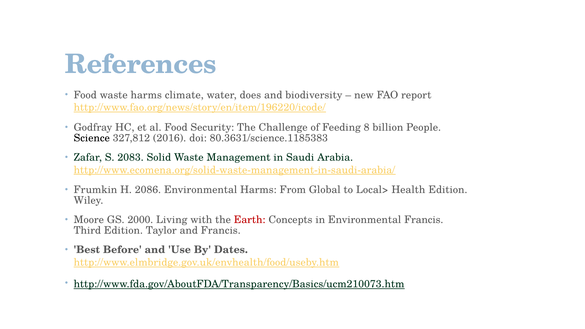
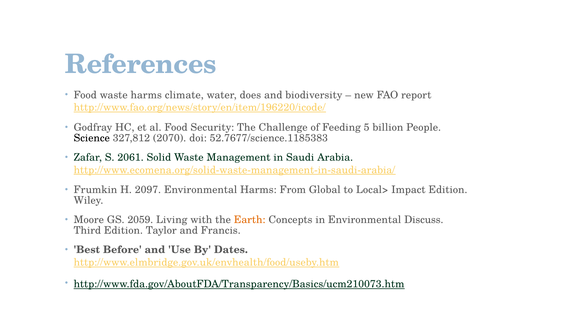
8: 8 -> 5 (367, 127)
2016: 2016 -> 2070 (170, 138)
80.3631/science.1185383: 80.3631/science.1185383 -> 52.7677/science.1185383 (269, 138)
2083: 2083 -> 2061 (131, 157)
2086: 2086 -> 2097 (148, 190)
Health: Health -> Impact (408, 190)
2000: 2000 -> 2059 (140, 220)
Earth colour: red -> orange (250, 220)
Environmental Francis: Francis -> Discuss (424, 220)
